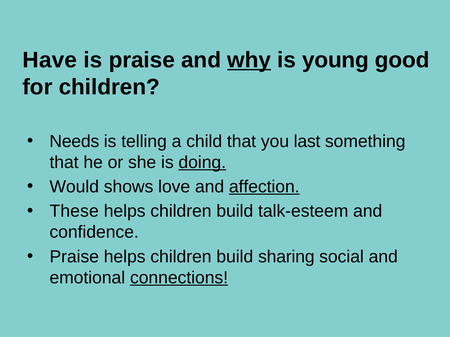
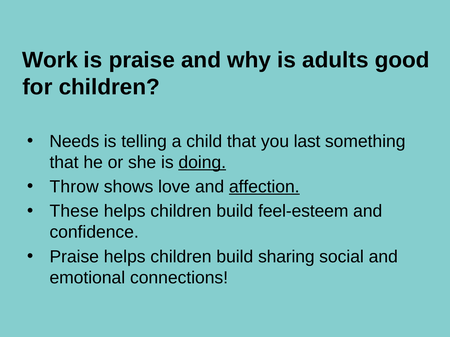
Have: Have -> Work (50, 60)
why underline: present -> none (249, 60)
young: young -> adults (335, 60)
Would: Would -> Throw (74, 187)
talk-esteem: talk-esteem -> feel-esteem (303, 212)
connections underline: present -> none (179, 278)
